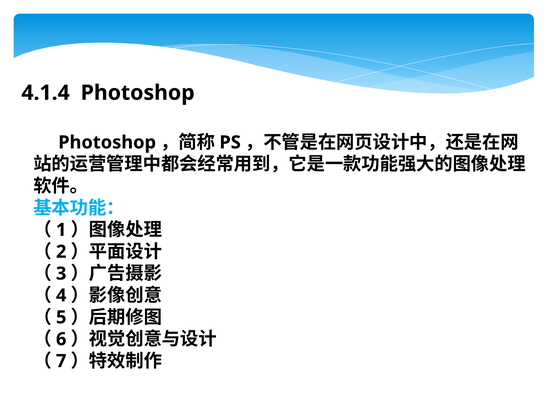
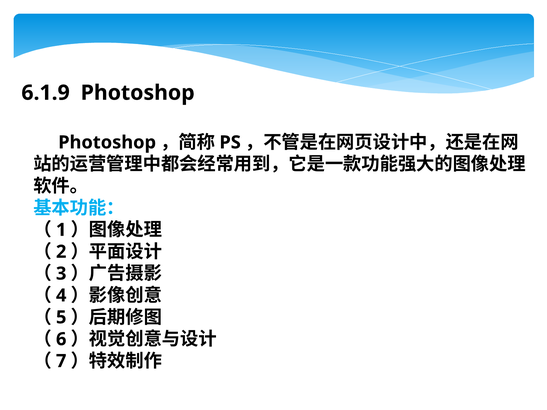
4.1.4: 4.1.4 -> 6.1.9 (46, 93)
